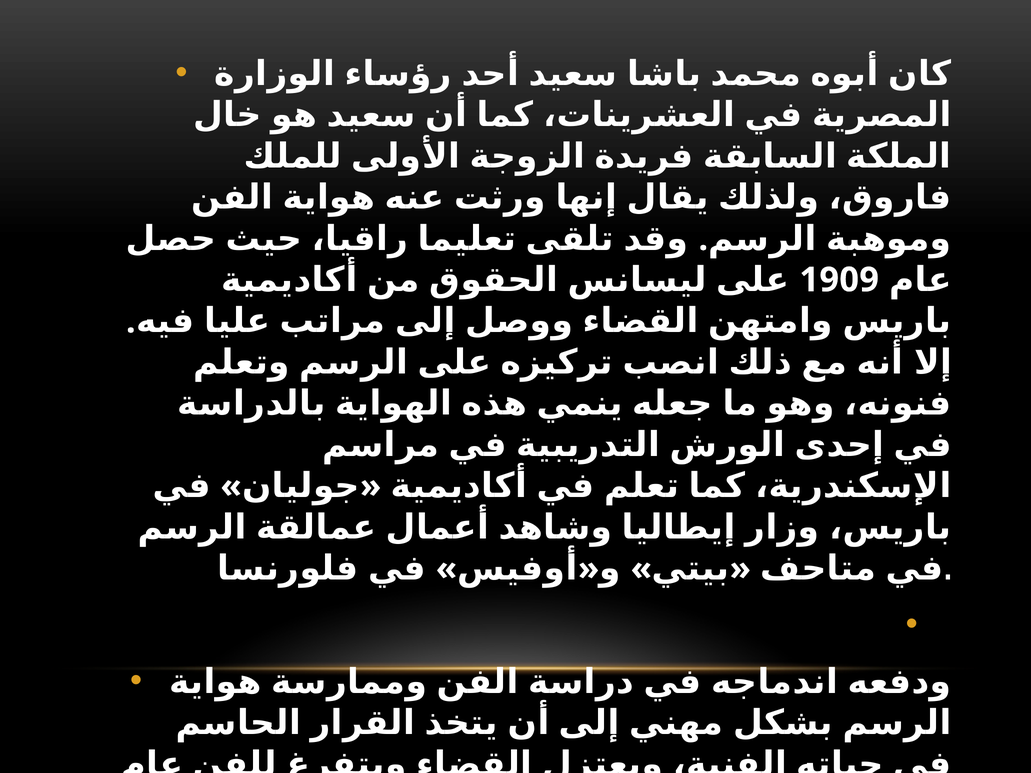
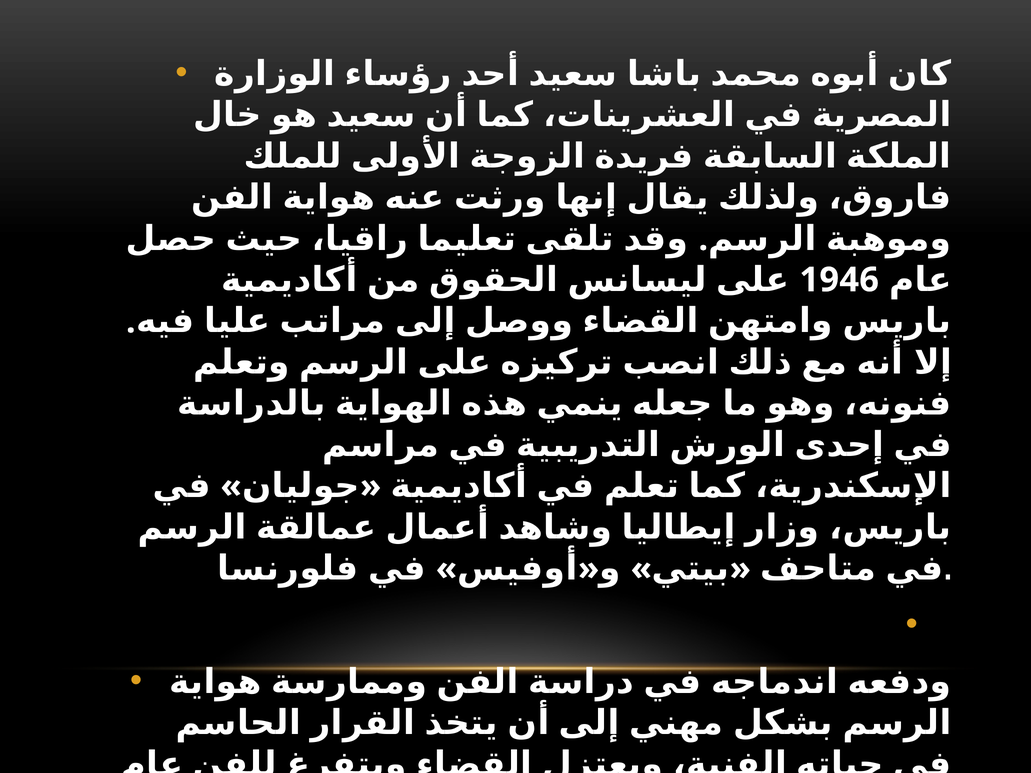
1909: 1909 -> 1946 (839, 280)
